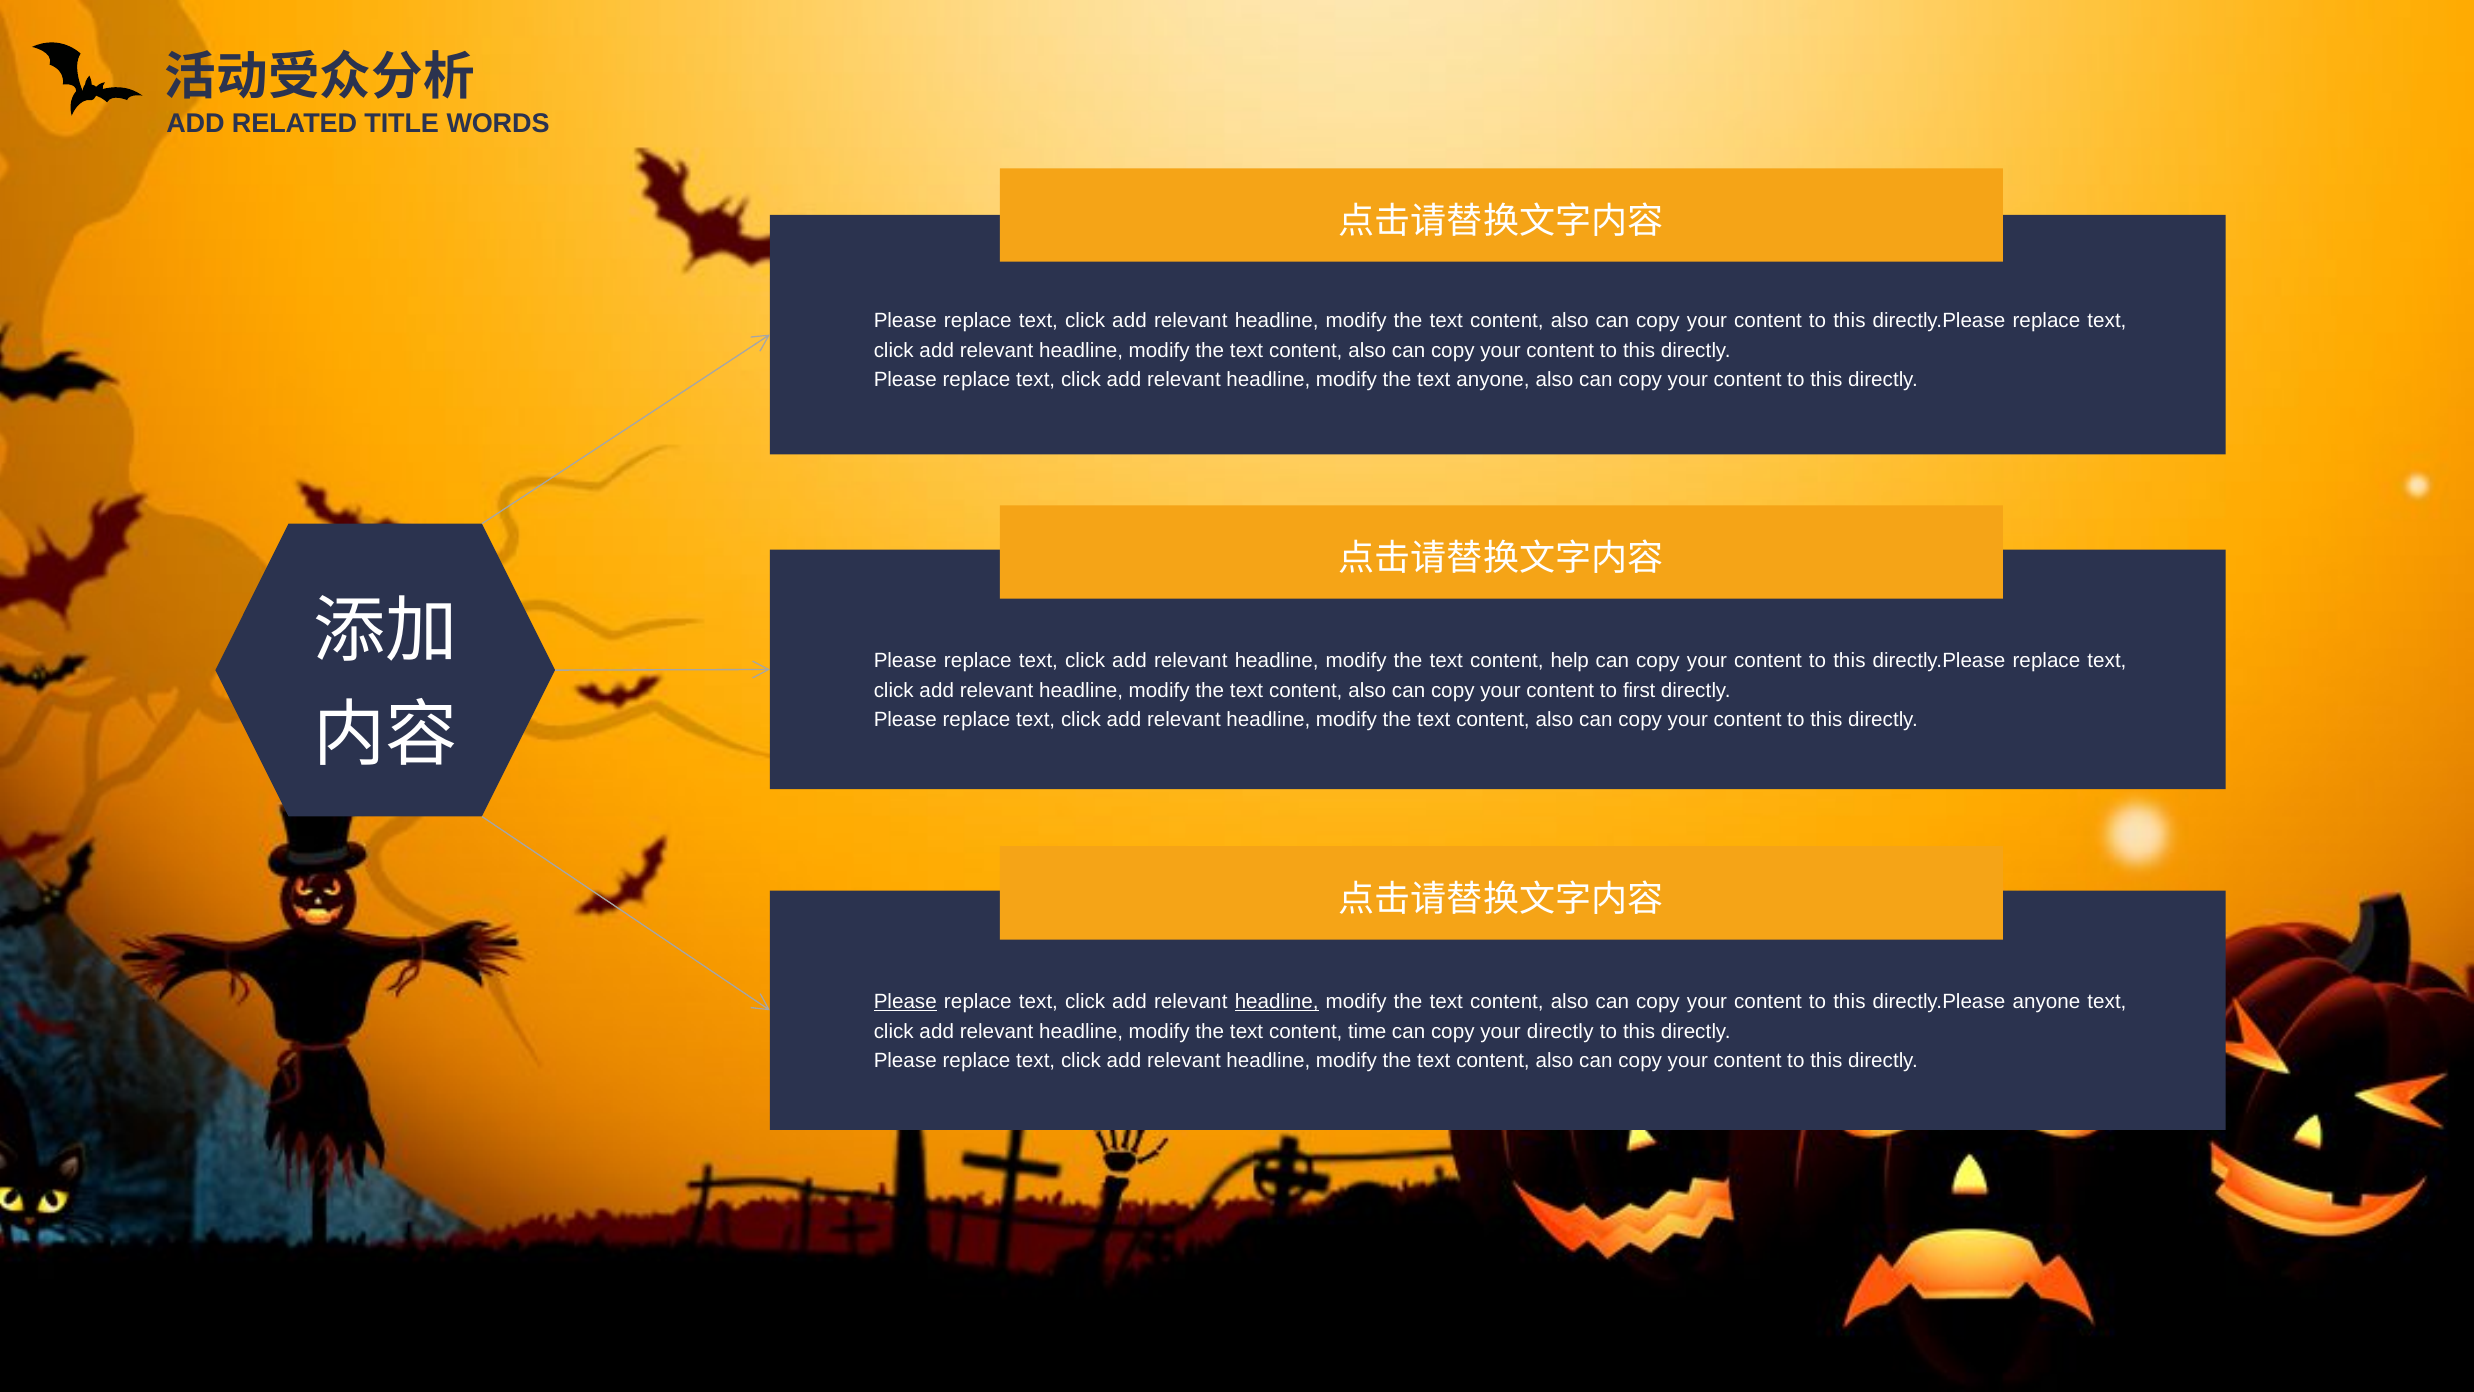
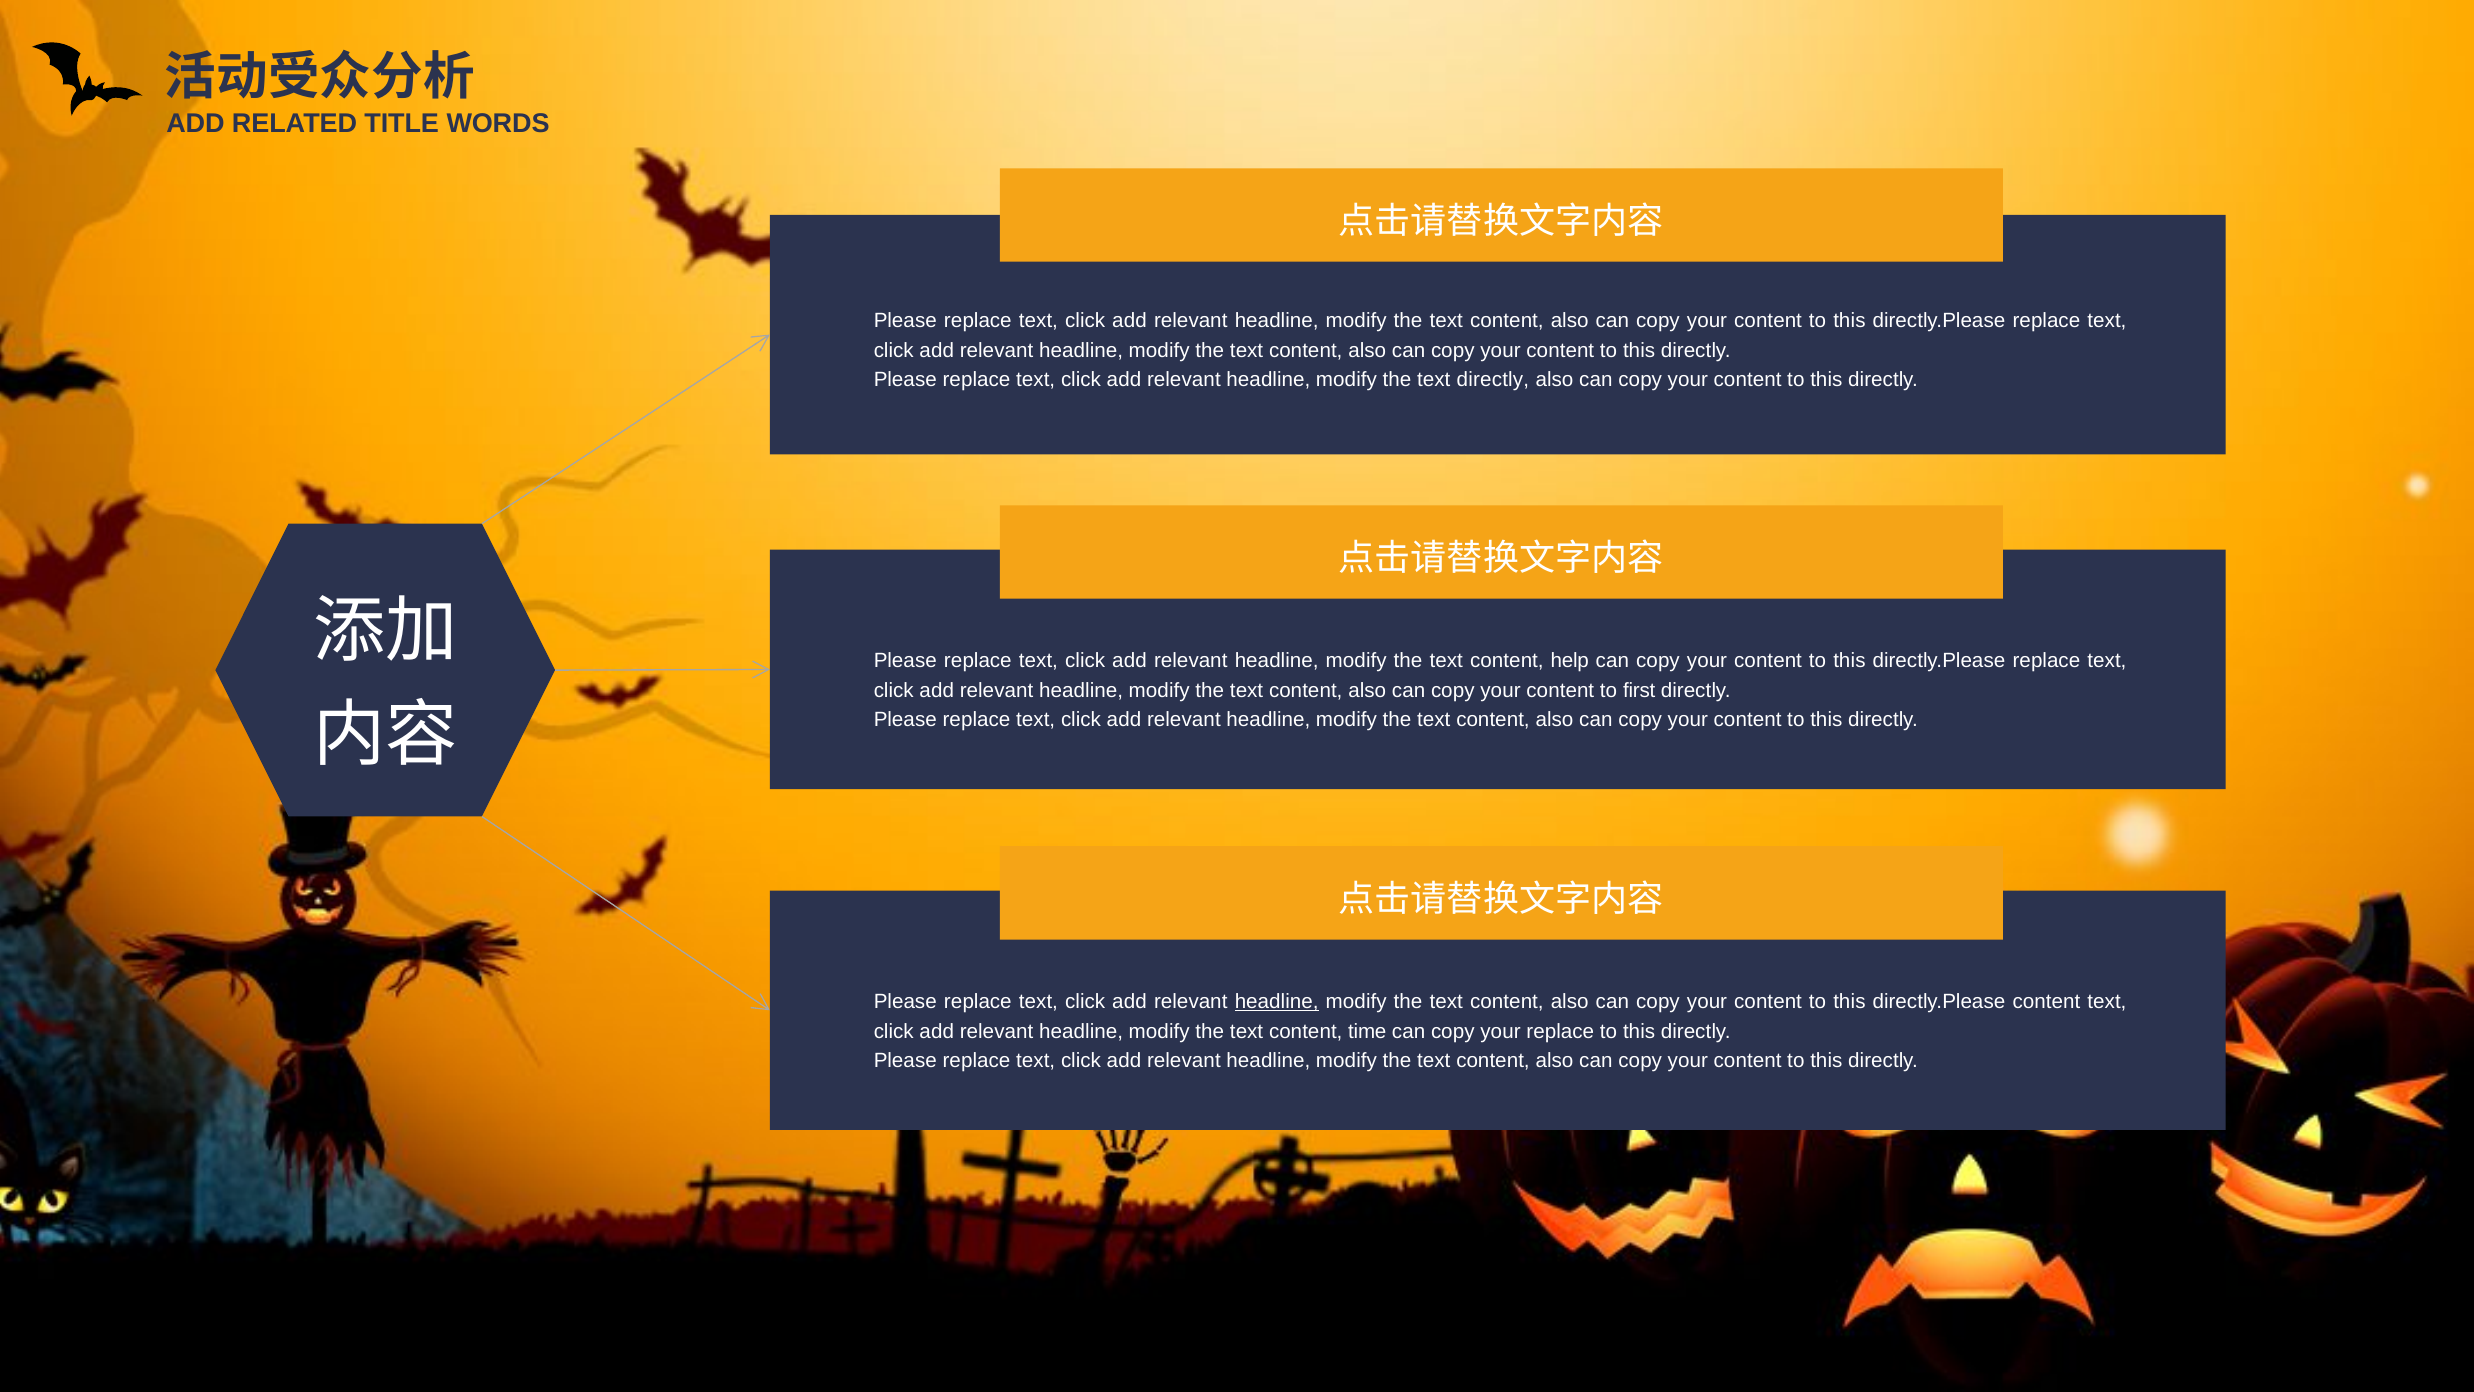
text anyone: anyone -> directly (1493, 380)
Please underline: present -> none (905, 1002)
directly.Please anyone: anyone -> content (2046, 1002)
your directly: directly -> replace (1560, 1031)
